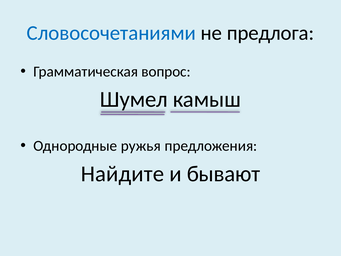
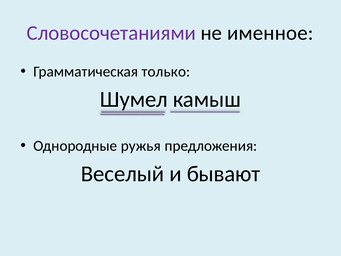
Словосочетаниями colour: blue -> purple (111, 33)
предлога: предлога -> именное (270, 33)
вопрос: вопрос -> только (166, 72)
Найдите: Найдите -> Веселый (123, 174)
